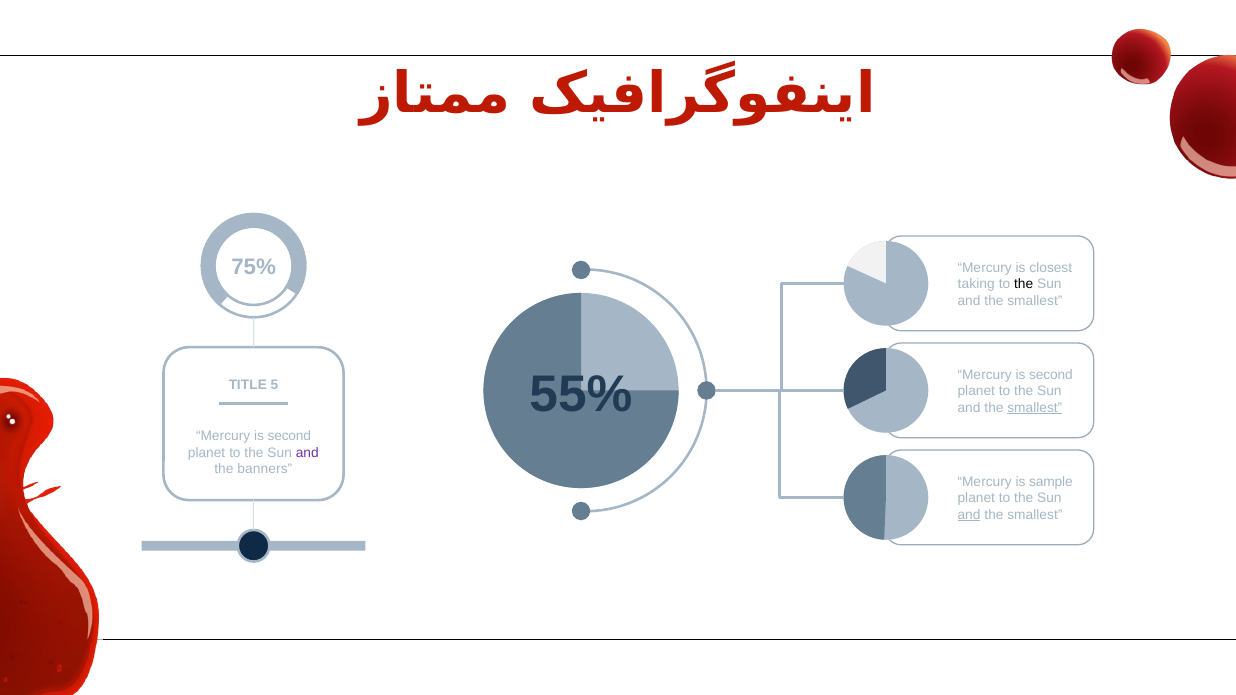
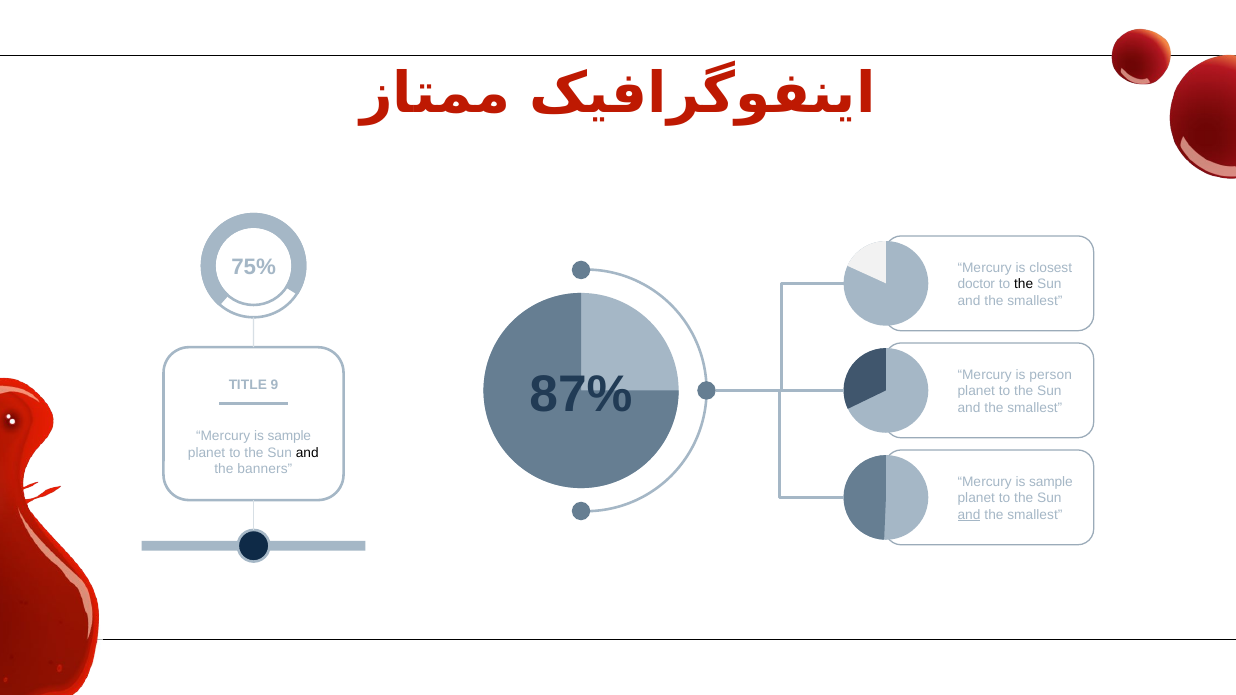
taking: taking -> doctor (976, 284)
second: second -> person (1051, 375)
55%: 55% -> 87% (581, 394)
5: 5 -> 9 (275, 385)
smallest underline: present -> none (1035, 408)
second: second -> sample (289, 436)
and colour: purple -> black (307, 453)
